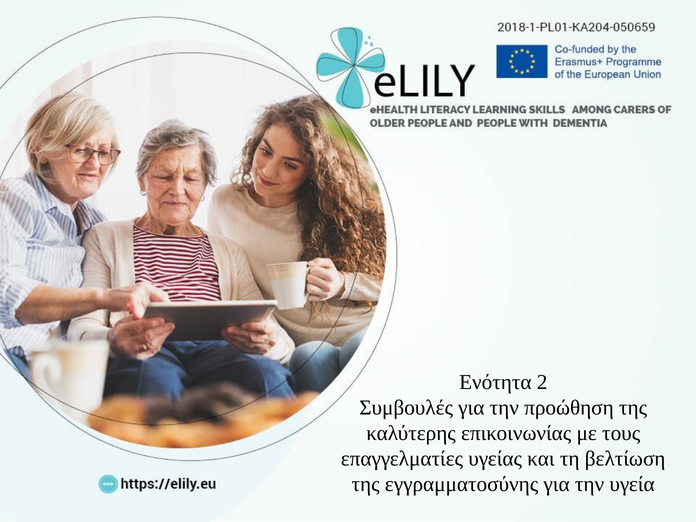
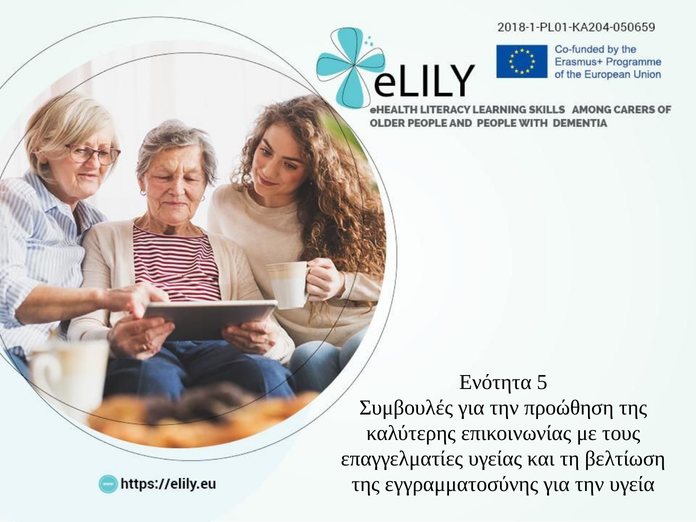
2: 2 -> 5 (542, 382)
